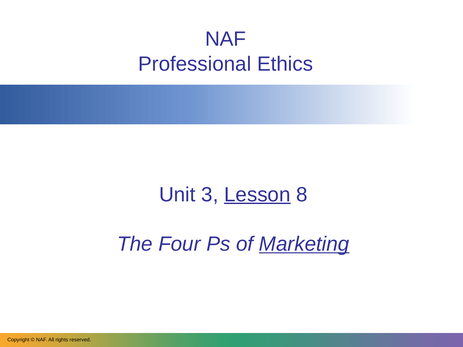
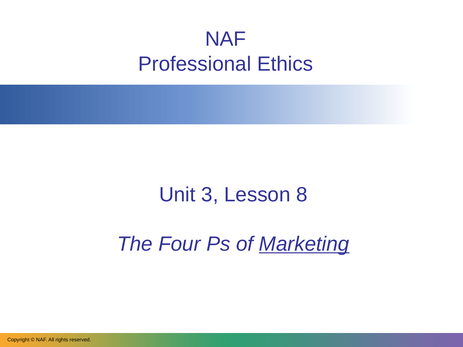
Lesson underline: present -> none (257, 195)
